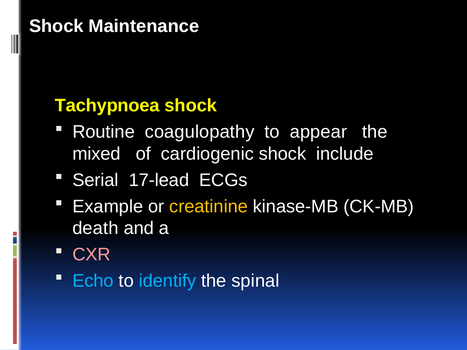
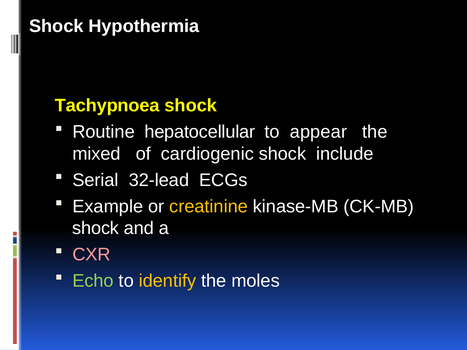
Maintenance: Maintenance -> Hypothermia (144, 26)
coagulopathy: coagulopathy -> hepatocellular (200, 132)
17-lead: 17-lead -> 32-lead (159, 180)
death: death -> shock (96, 228)
Echo colour: light blue -> light green (93, 281)
identify colour: light blue -> yellow (167, 281)
spinal: spinal -> moles (256, 281)
